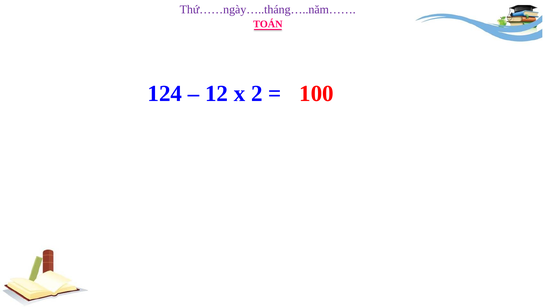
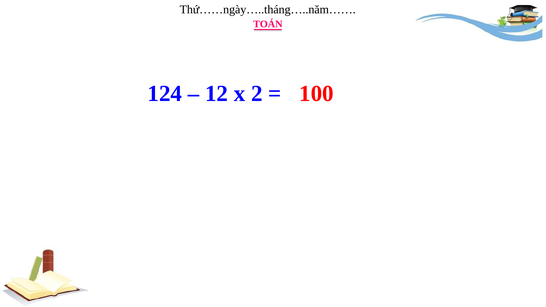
Thứ……ngày…..tháng…..năm…… colour: purple -> black (268, 9)
